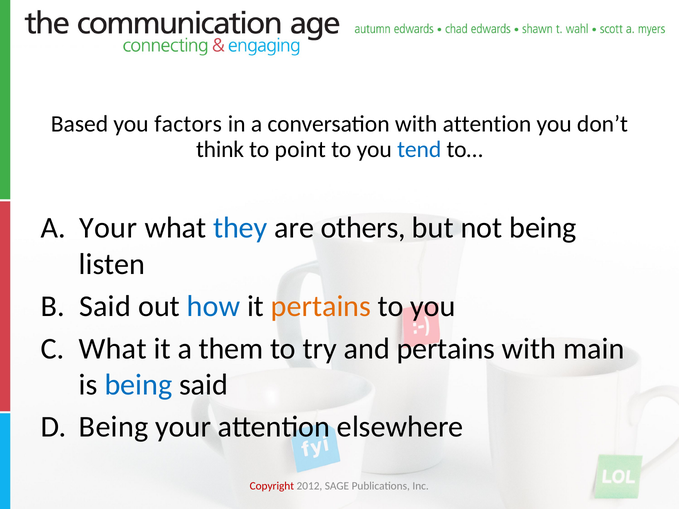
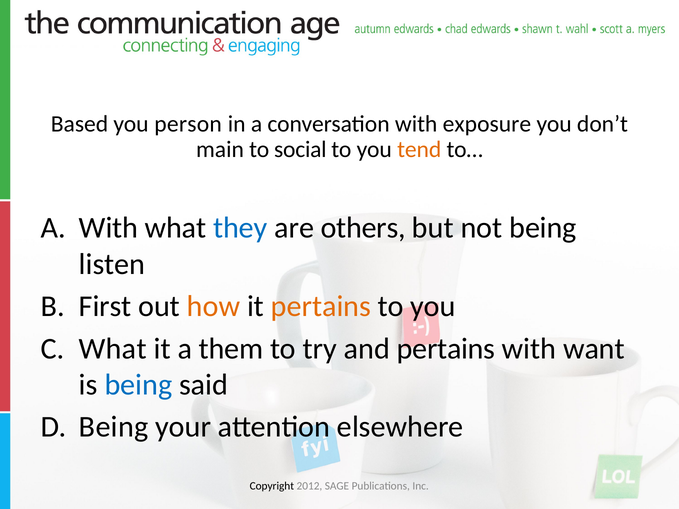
factors: factors -> person (188, 124)
with attention: attention -> exposure (487, 124)
think: think -> main (220, 150)
point: point -> social (300, 150)
tend colour: blue -> orange (419, 150)
A Your: Your -> With (108, 228)
Said: Said -> First (105, 306)
how colour: blue -> orange (214, 306)
main: main -> want (594, 349)
Copyright colour: red -> black (272, 486)
